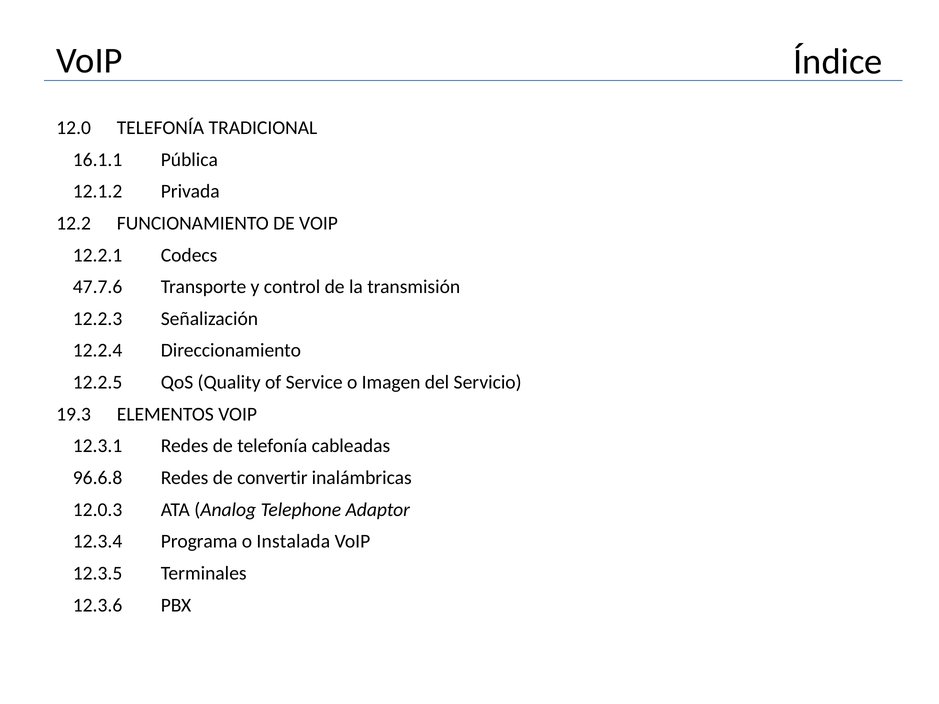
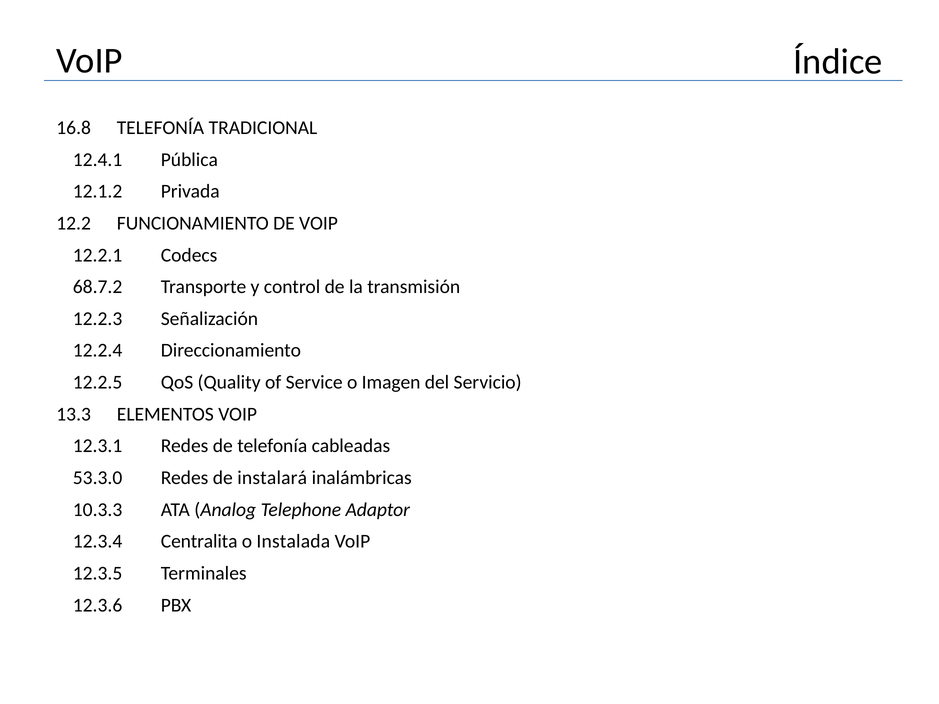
12.0: 12.0 -> 16.8 (74, 128)
16.1.1: 16.1.1 -> 12.4.1 (98, 160)
47.7.6: 47.7.6 -> 68.7.2 (98, 287)
19.3: 19.3 -> 13.3 (74, 414)
96.6.8: 96.6.8 -> 53.3.0 (98, 478)
convertir: convertir -> instalará (272, 478)
12.0.3: 12.0.3 -> 10.3.3 (98, 510)
Programa: Programa -> Centralita (199, 542)
